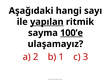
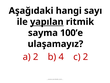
100’e underline: present -> none (72, 33)
1: 1 -> 4 (61, 57)
c 3: 3 -> 2 (86, 57)
